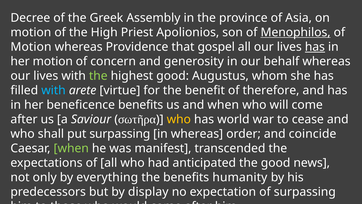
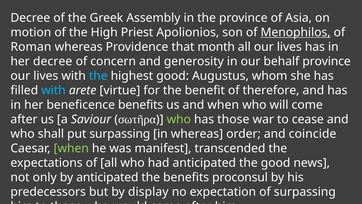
Motion: Motion -> Roman (31, 47)
gospel: gospel -> month (216, 47)
has underline: present -> none (315, 47)
her motion: motion -> decree (53, 61)
behalf whereas: whereas -> province (327, 61)
the colour: light green -> light blue (98, 76)
who colour: yellow -> light green (179, 119)
has world: world -> those (233, 119)
by everything: everything -> anticipated (107, 177)
humanity: humanity -> proconsul (240, 177)
